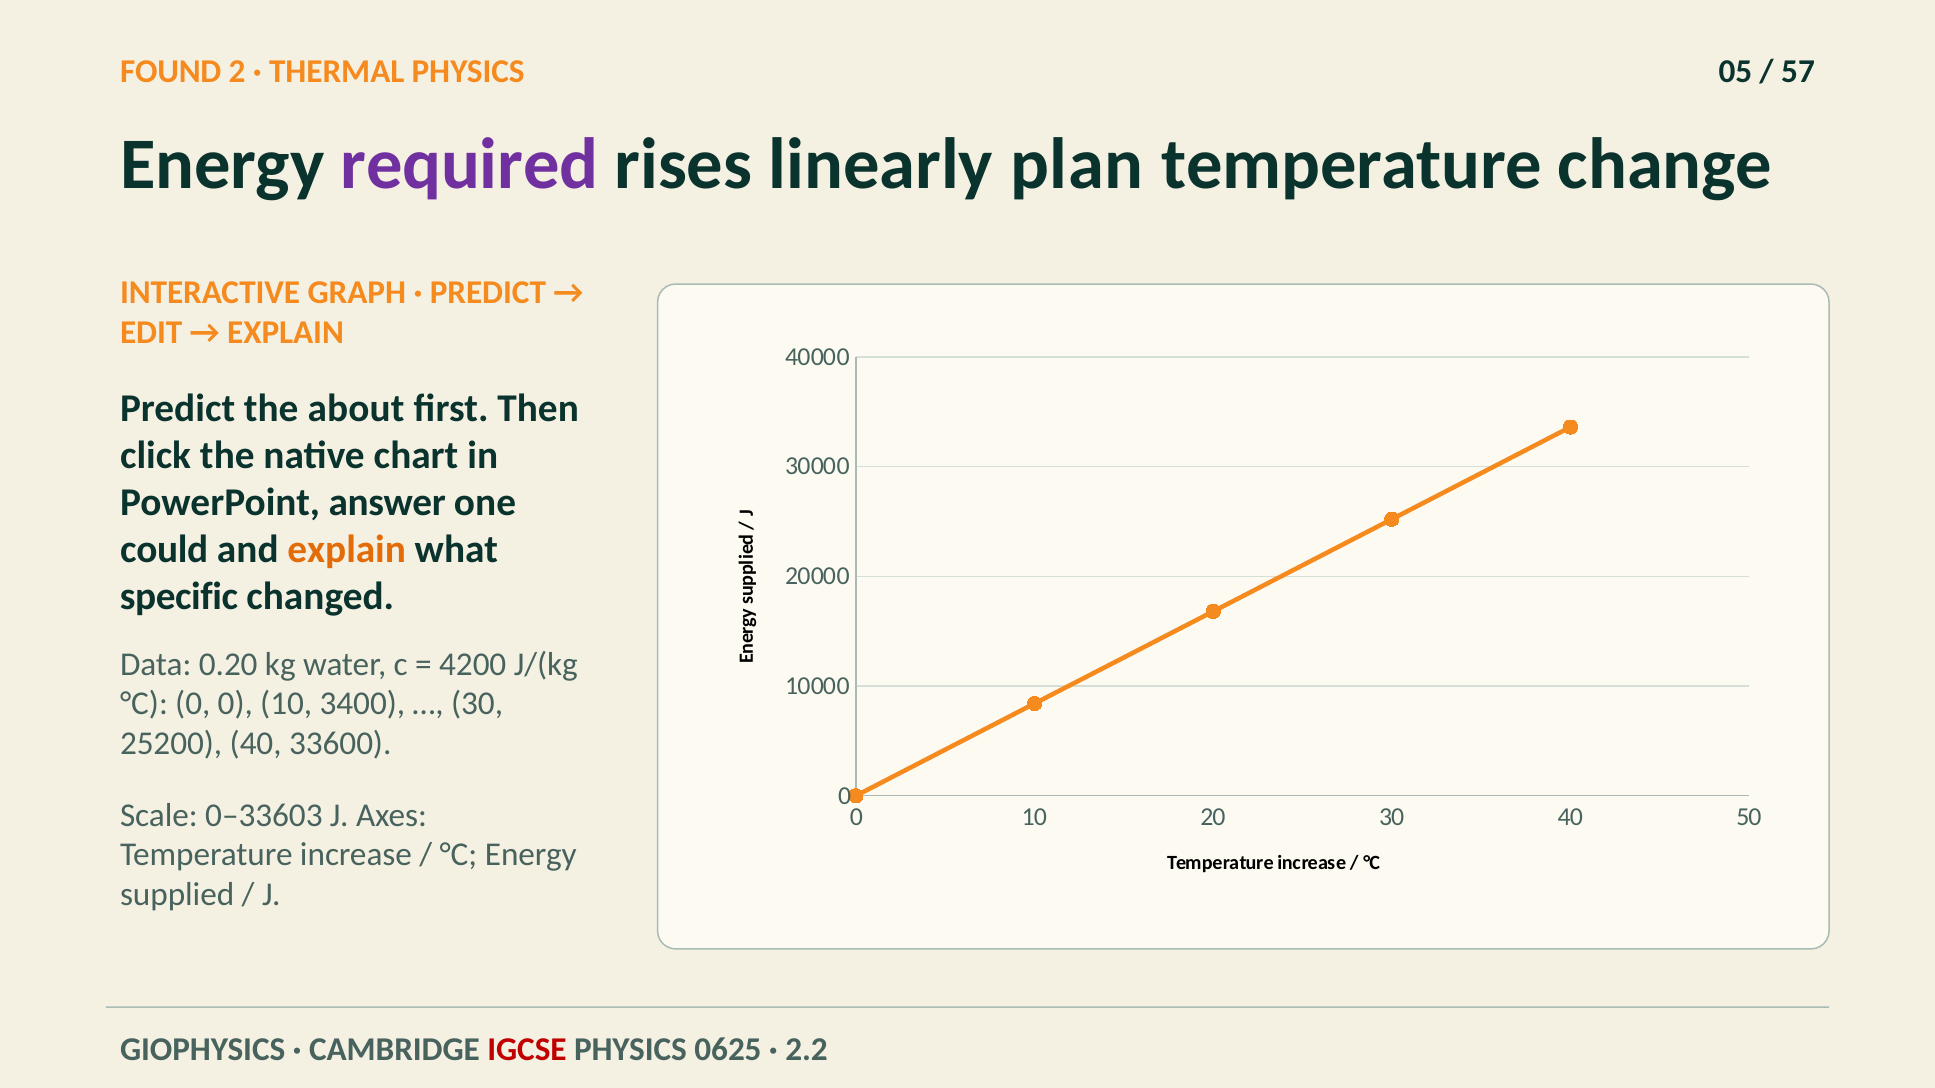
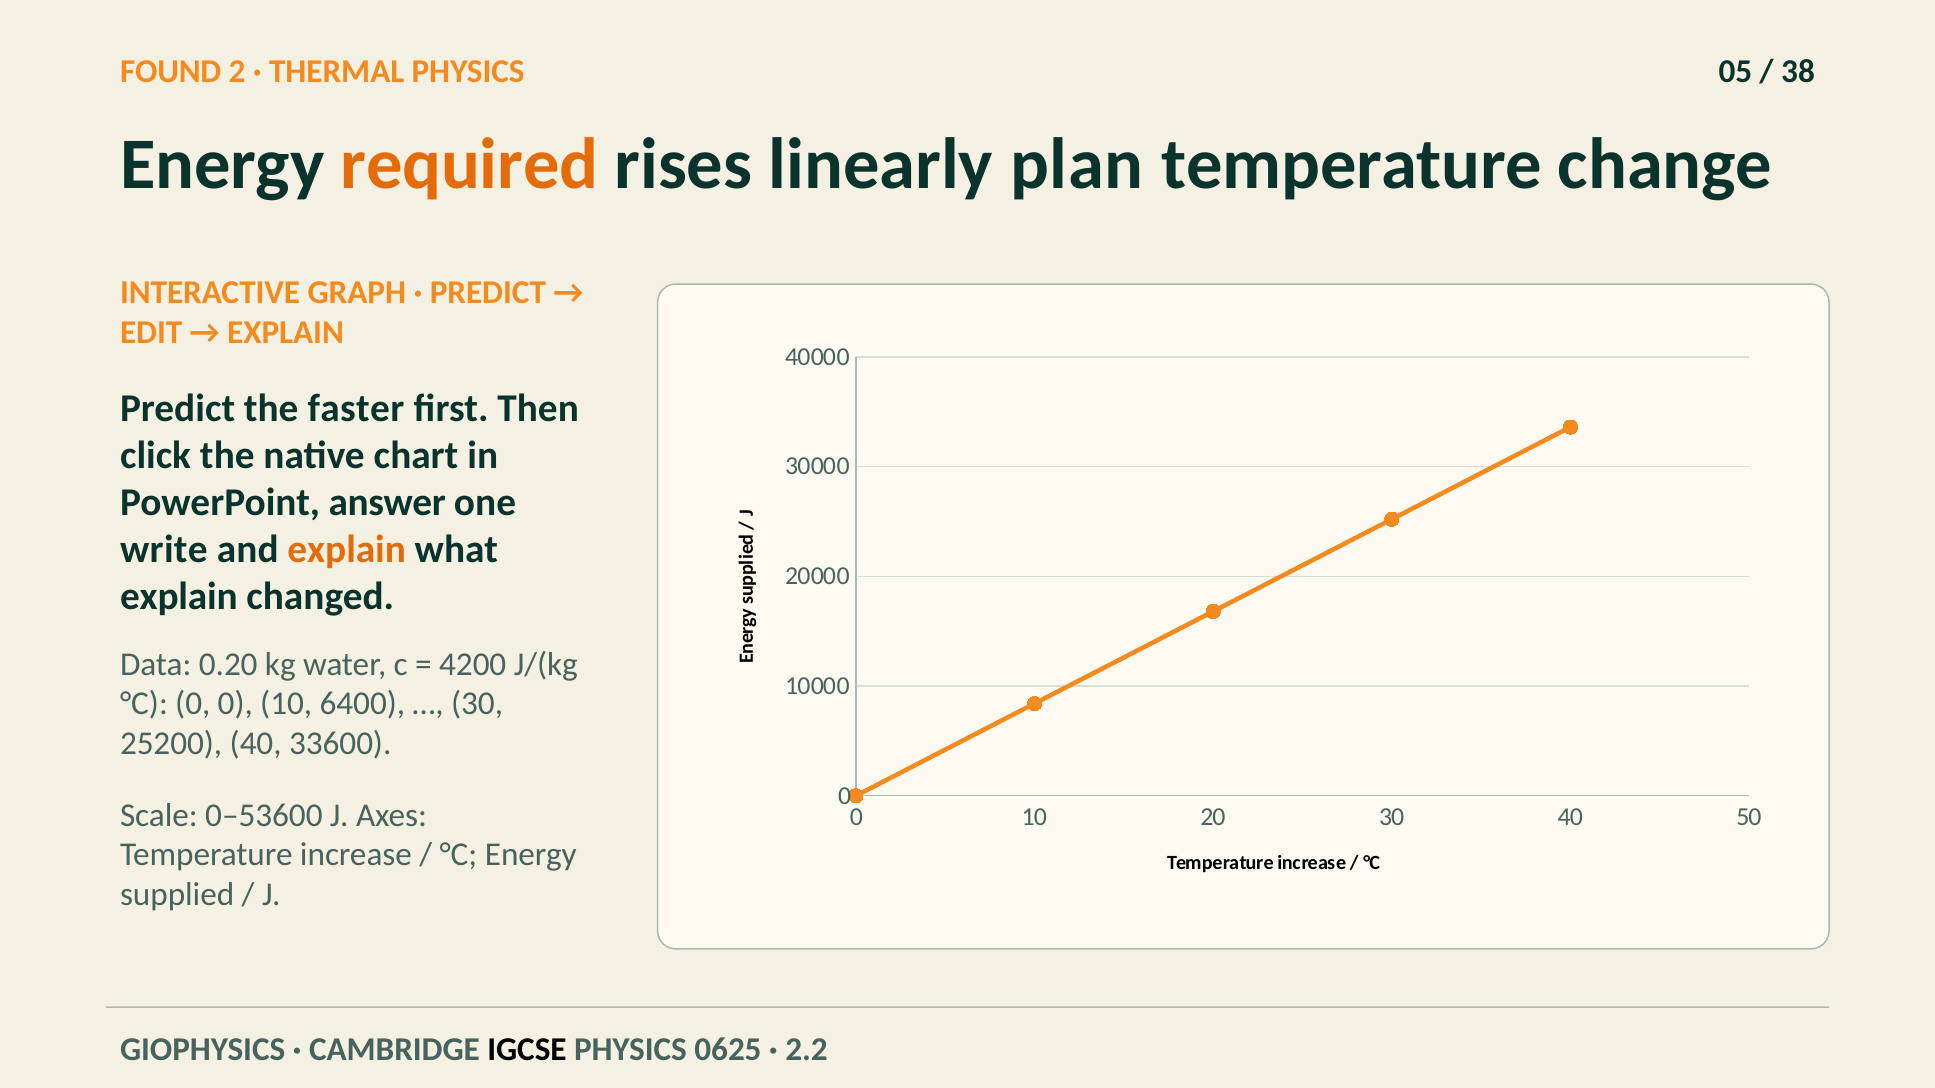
57: 57 -> 38 (1798, 72)
required colour: purple -> orange (470, 165)
about: about -> faster (356, 408)
could: could -> write (164, 550)
specific: specific -> explain (179, 597)
3400: 3400 -> 6400 (362, 704)
0–33603: 0–33603 -> 0–53600 (264, 815)
IGCSE colour: red -> black (527, 1050)
